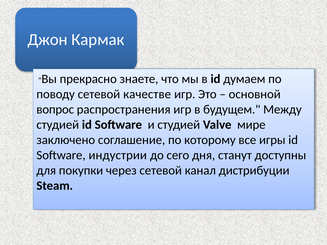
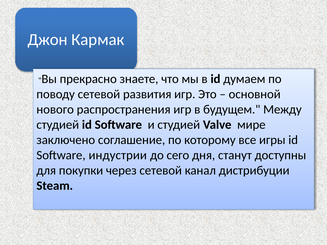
качестве: качестве -> развития (147, 94)
вопрос: вопрос -> нового (55, 110)
